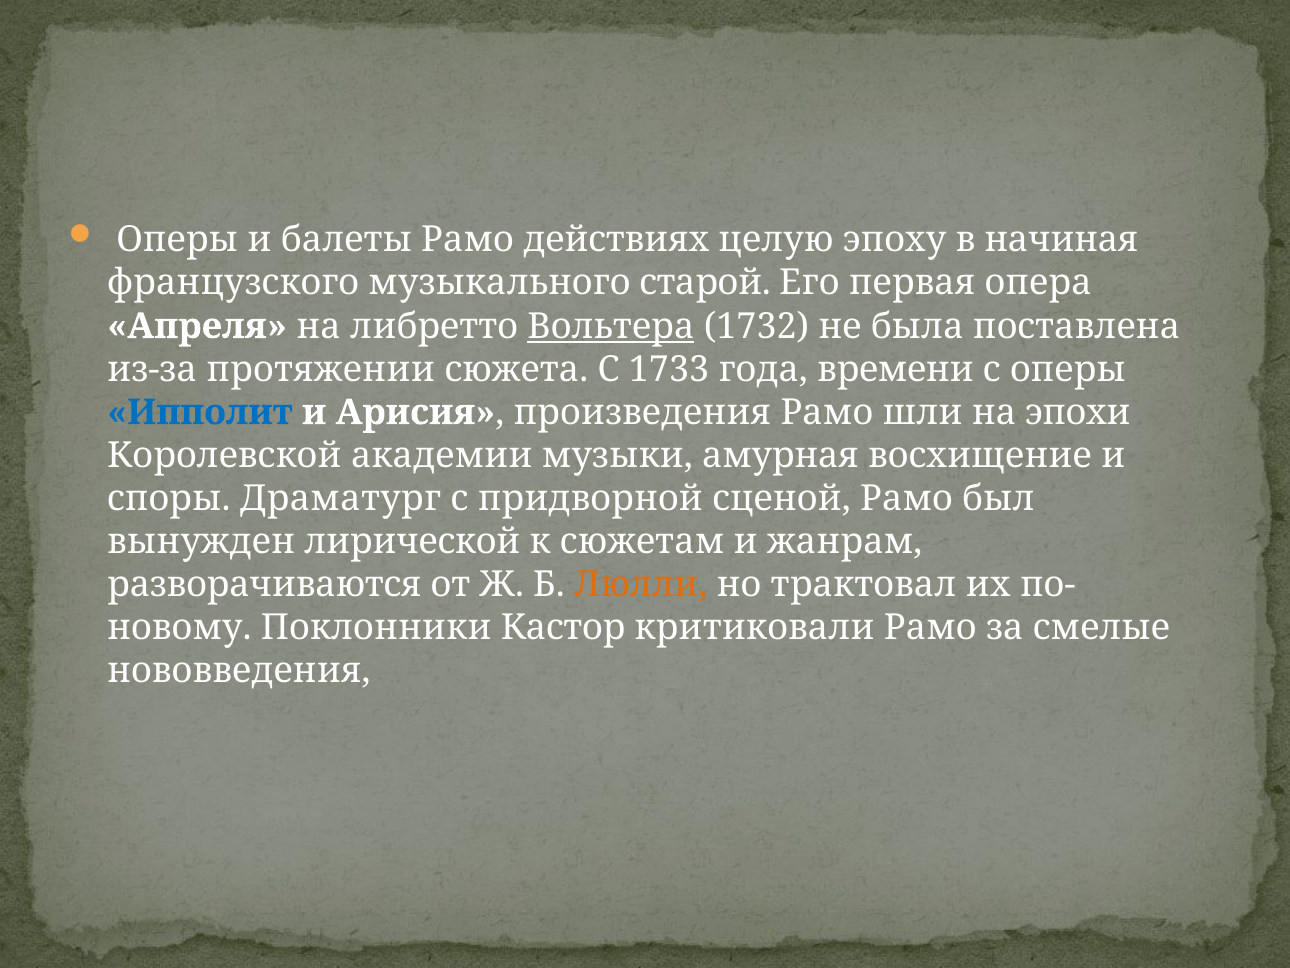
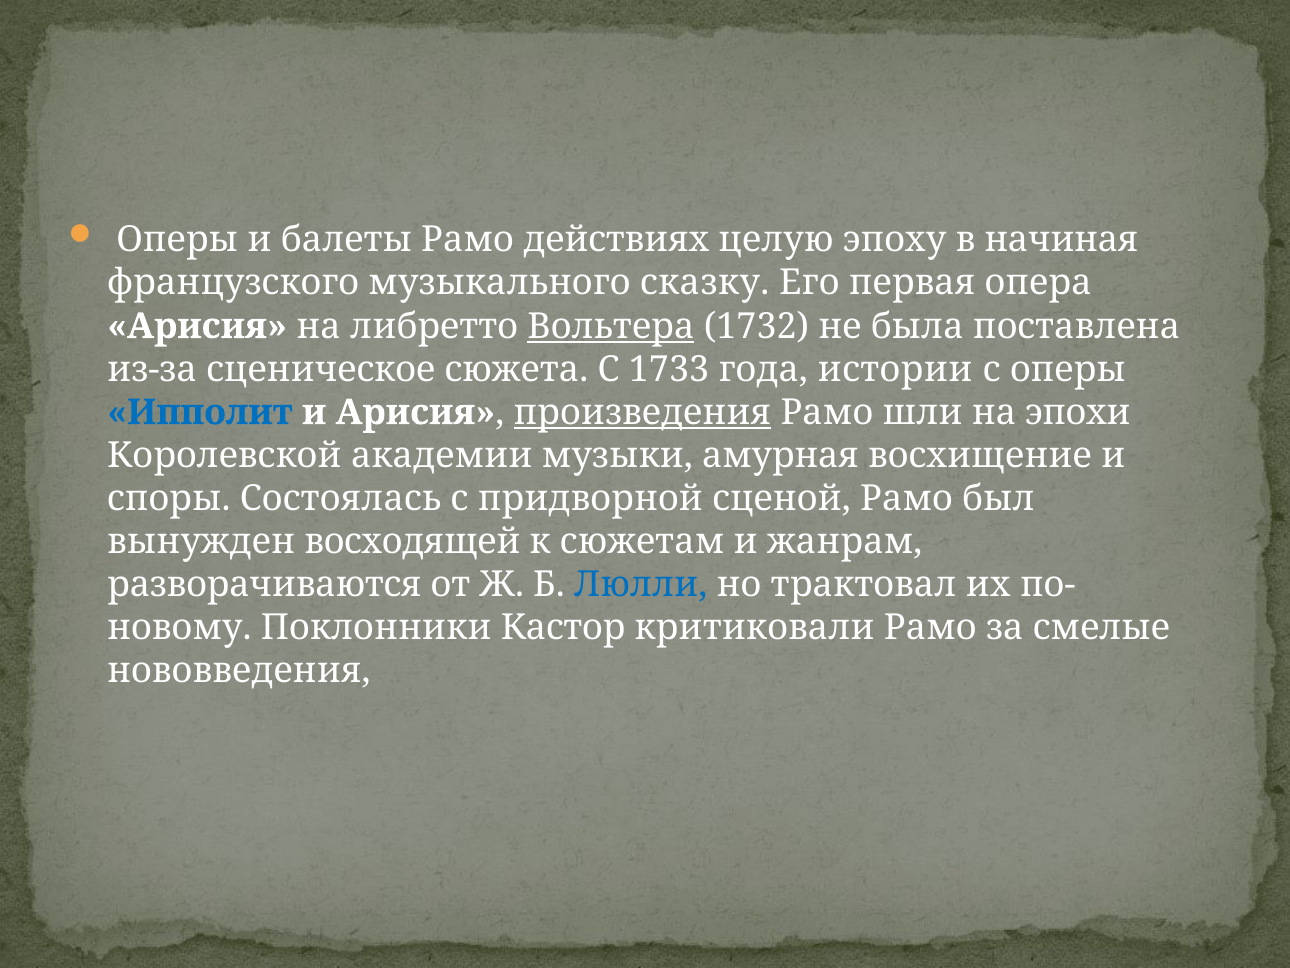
старой: старой -> сказку (705, 283)
Апреля: Апреля -> Арисия (197, 326)
протяжении: протяжении -> сценическое (321, 369)
времени: времени -> истории (895, 369)
произведения underline: none -> present (642, 412)
Драматург: Драматург -> Состоялась (341, 498)
лирической: лирической -> восходящей (412, 541)
Люлли colour: orange -> blue (641, 584)
